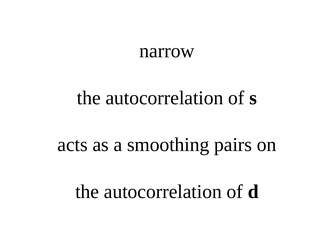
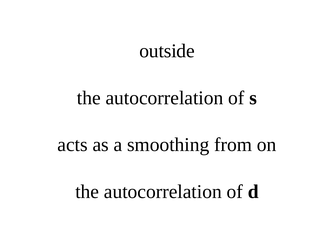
narrow: narrow -> outside (167, 51)
pairs: pairs -> from (233, 144)
